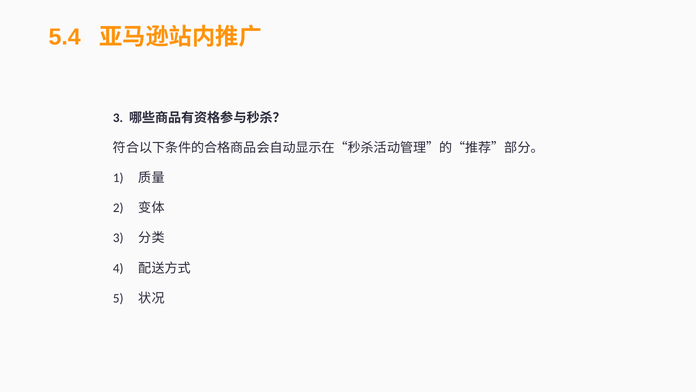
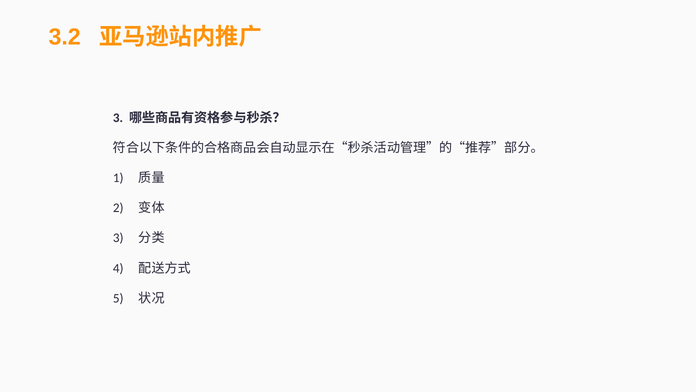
5.4: 5.4 -> 3.2 (65, 37)
